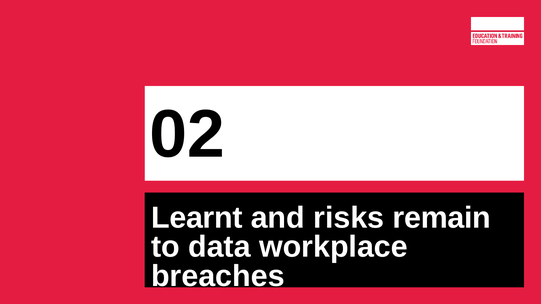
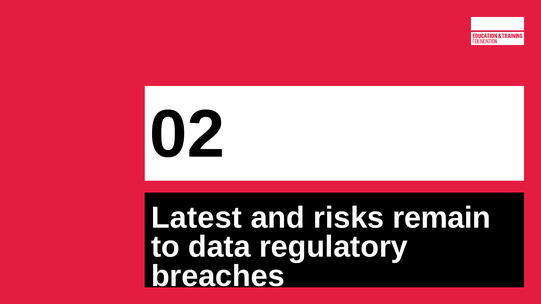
Learnt: Learnt -> Latest (197, 218)
workplace: workplace -> regulatory (333, 247)
